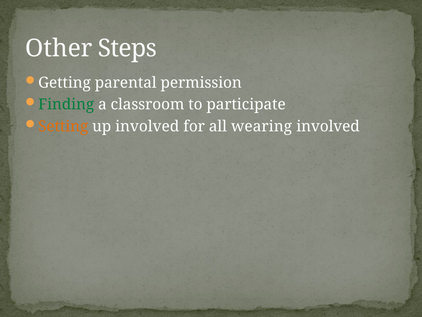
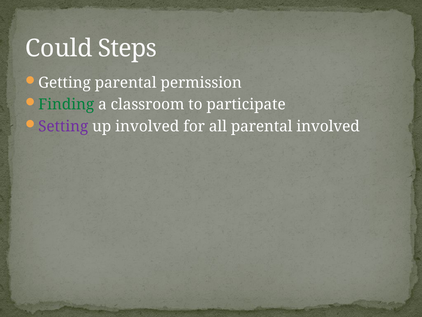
Other: Other -> Could (59, 48)
Setting colour: orange -> purple (63, 126)
all wearing: wearing -> parental (262, 126)
